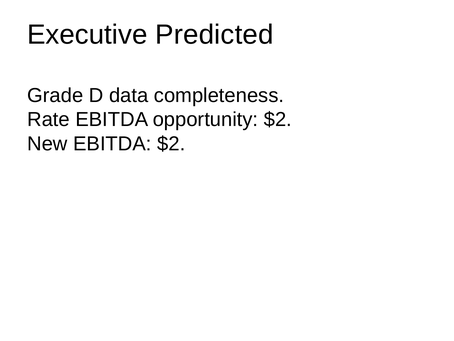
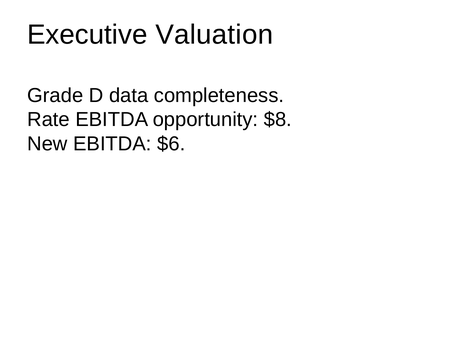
Predicted: Predicted -> Valuation (214, 34)
opportunity $2: $2 -> $8 (278, 119)
EBITDA $2: $2 -> $6 (171, 144)
